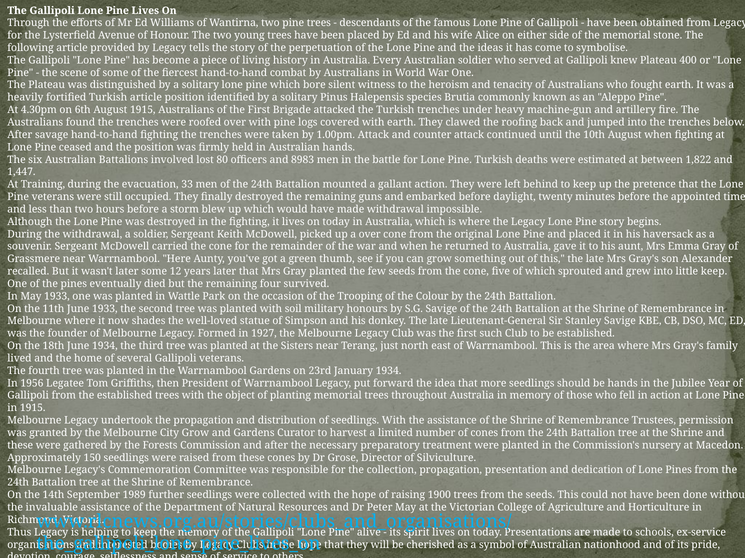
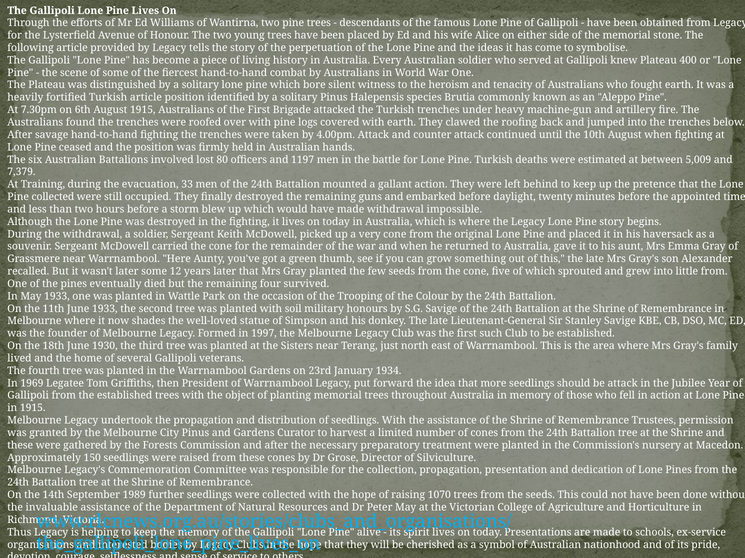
4.30pm: 4.30pm -> 7.30pm (39, 110)
1.00pm: 1.00pm -> 4.00pm (336, 135)
8983: 8983 -> 1197 (303, 160)
1,822: 1,822 -> 5,009 (698, 160)
1,447: 1,447 -> 7,379 (21, 172)
Pine veterans: veterans -> collected (53, 197)
a over: over -> very (370, 234)
little keep: keep -> from (714, 272)
1927: 1927 -> 1997 (264, 334)
June 1934: 1934 -> 1930 (105, 346)
1956: 1956 -> 1969 (32, 384)
be hands: hands -> attack (623, 384)
City Grow: Grow -> Pinus (195, 433)
1900: 1900 -> 1070 (439, 496)
